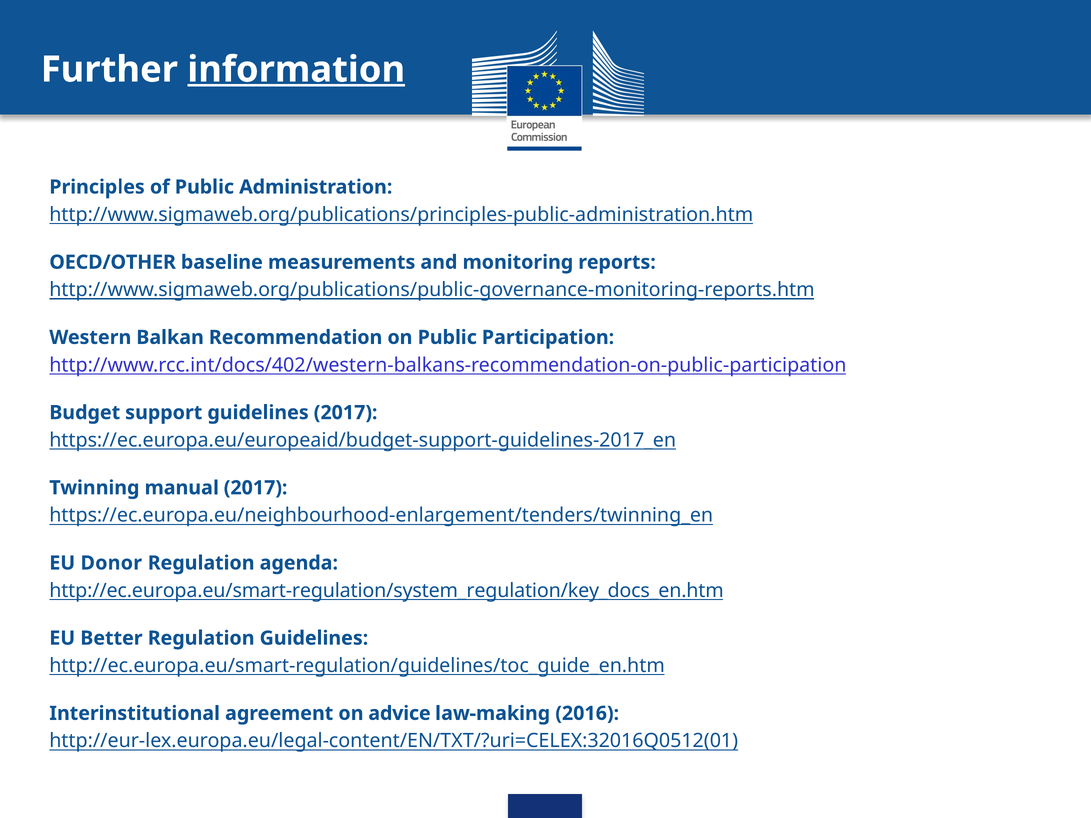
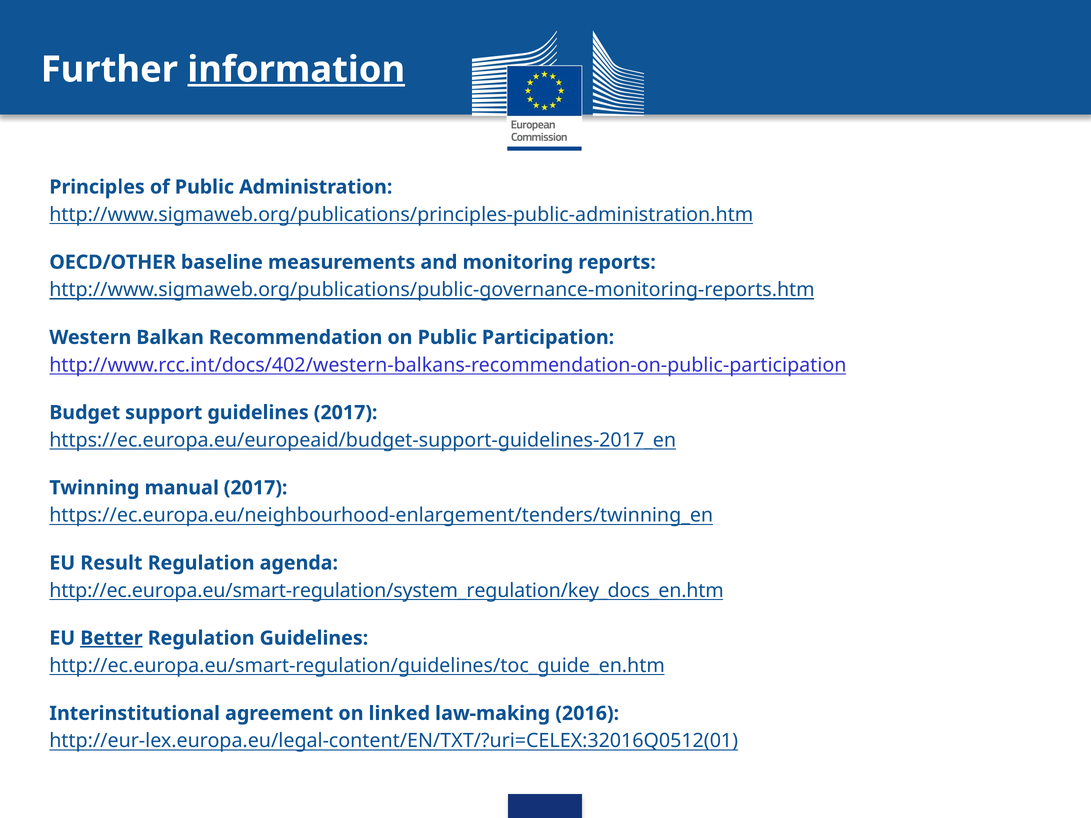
Donor: Donor -> Result (111, 563)
Better underline: none -> present (111, 638)
advice: advice -> linked (399, 714)
